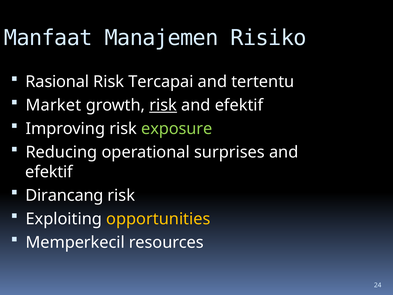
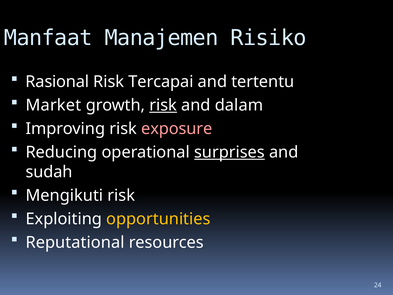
efektif: efektif -> dalam (239, 105)
exposure colour: light green -> pink (177, 129)
surprises underline: none -> present (229, 152)
efektif: efektif -> sudah (49, 172)
Dirancang: Dirancang -> Mengikuti (64, 195)
Memperkecil: Memperkecil -> Reputational (75, 242)
